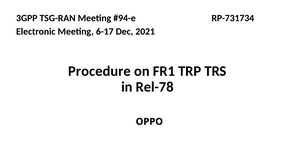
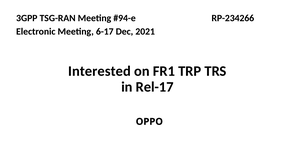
RP-731734: RP-731734 -> RP-234266 (233, 18)
Procedure: Procedure -> Interested (100, 71)
Rel-78: Rel-78 -> Rel-17 (155, 87)
